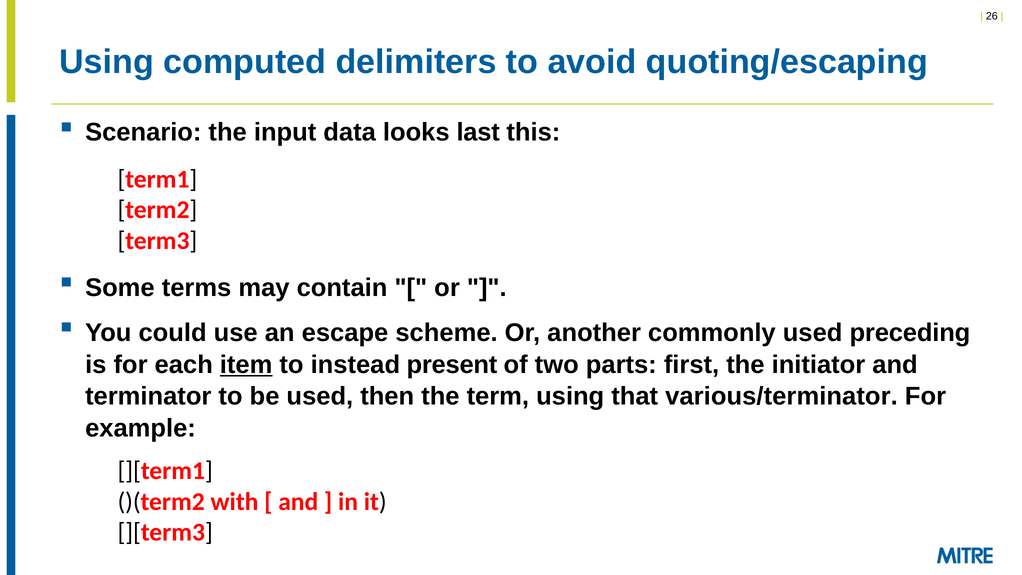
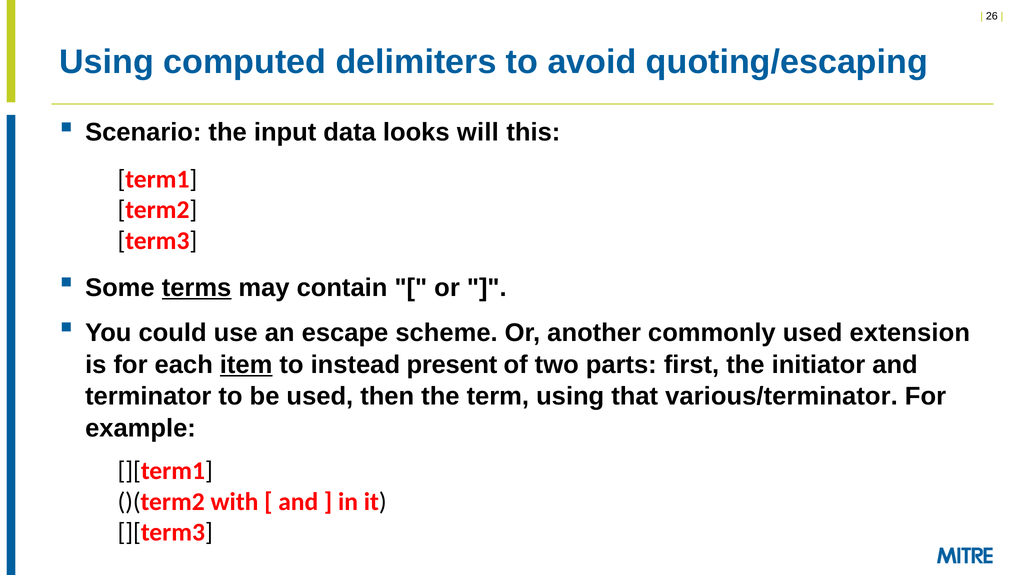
last: last -> will (478, 132)
terms underline: none -> present (197, 288)
preceding: preceding -> extension (910, 333)
